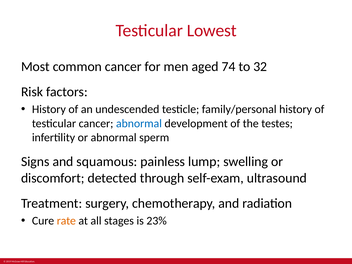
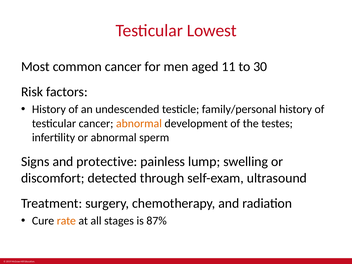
74: 74 -> 11 (229, 67)
32: 32 -> 30 (260, 67)
abnormal colour: blue -> orange (139, 123)
squamous: squamous -> protective (107, 162)
23%: 23% -> 87% (157, 221)
